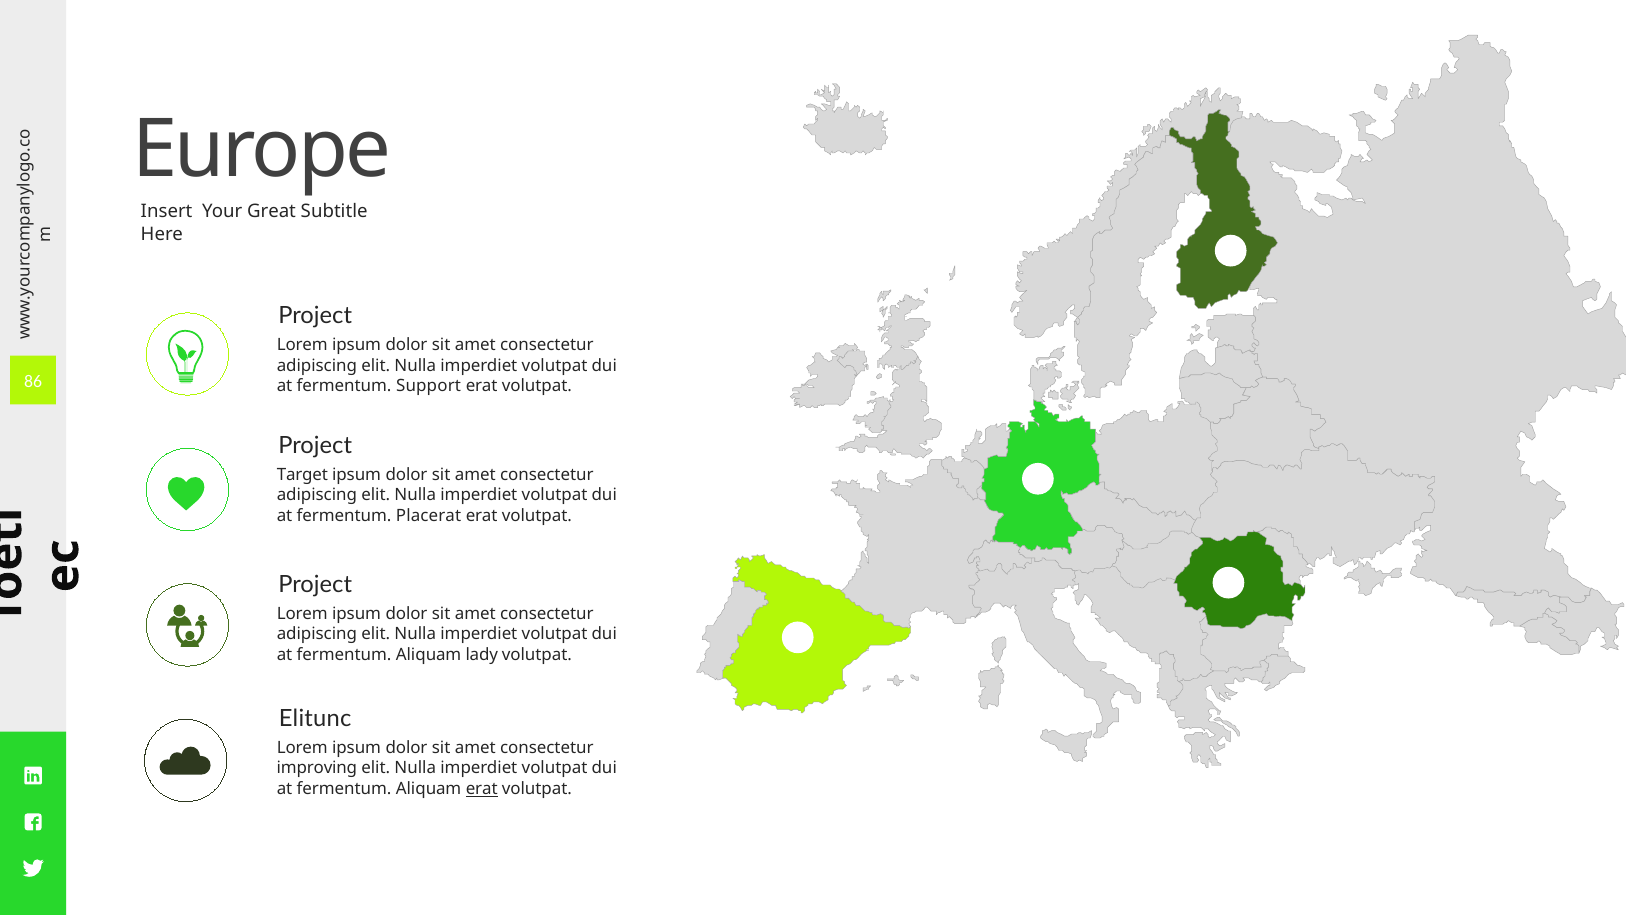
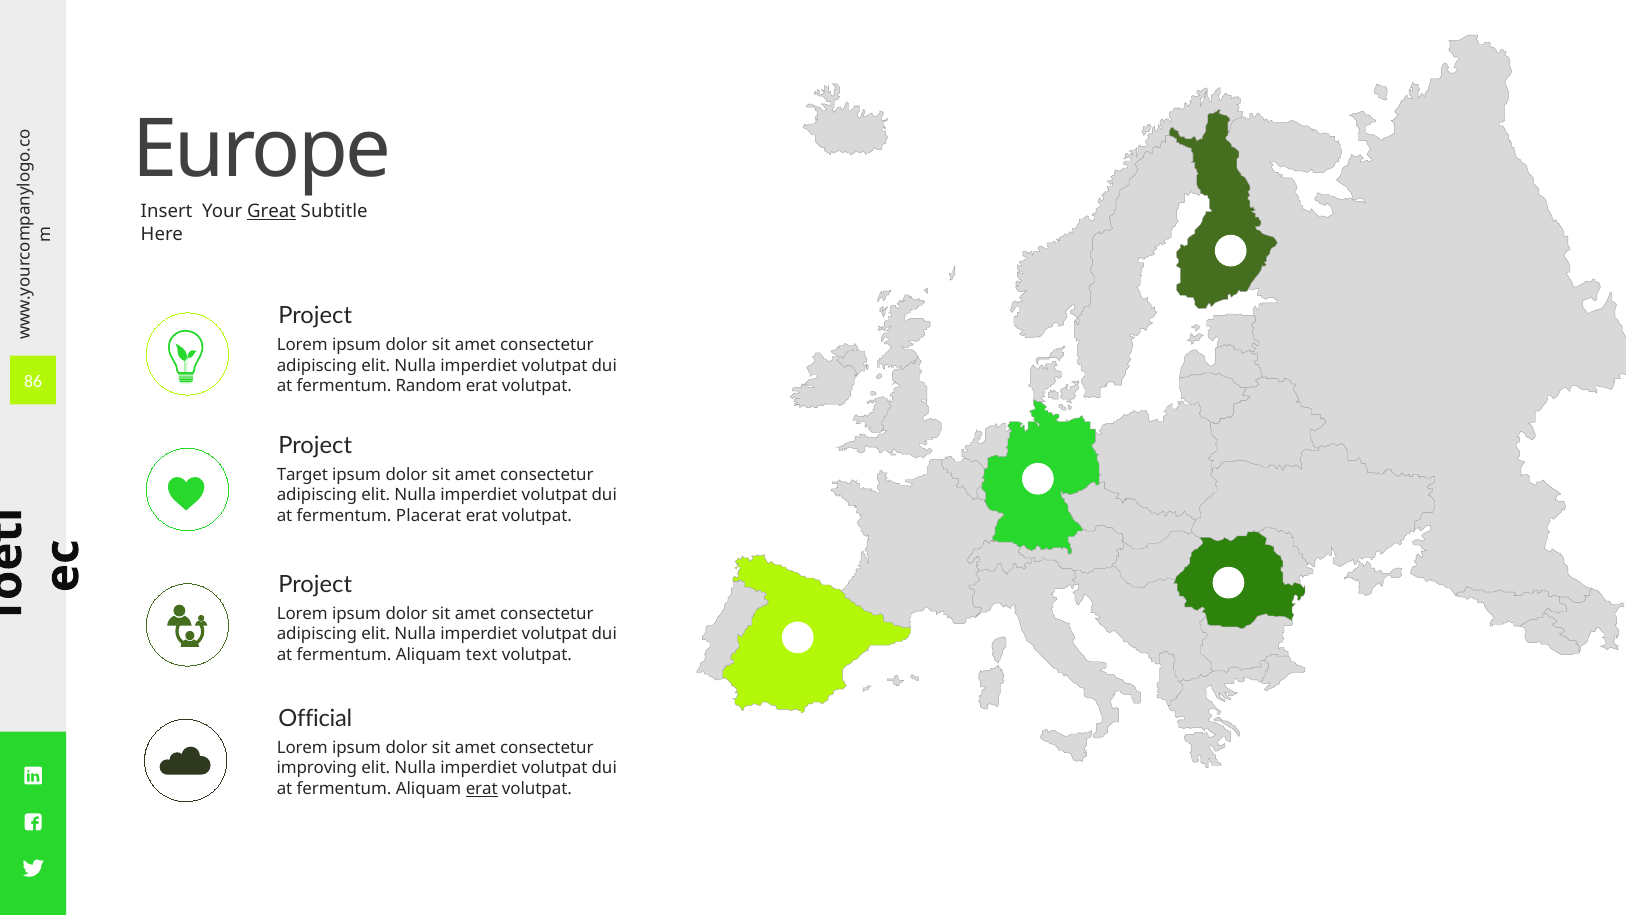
Great underline: none -> present (271, 211)
Support: Support -> Random (429, 386)
lady: lady -> text (482, 654)
Elitunc: Elitunc -> Official (315, 719)
